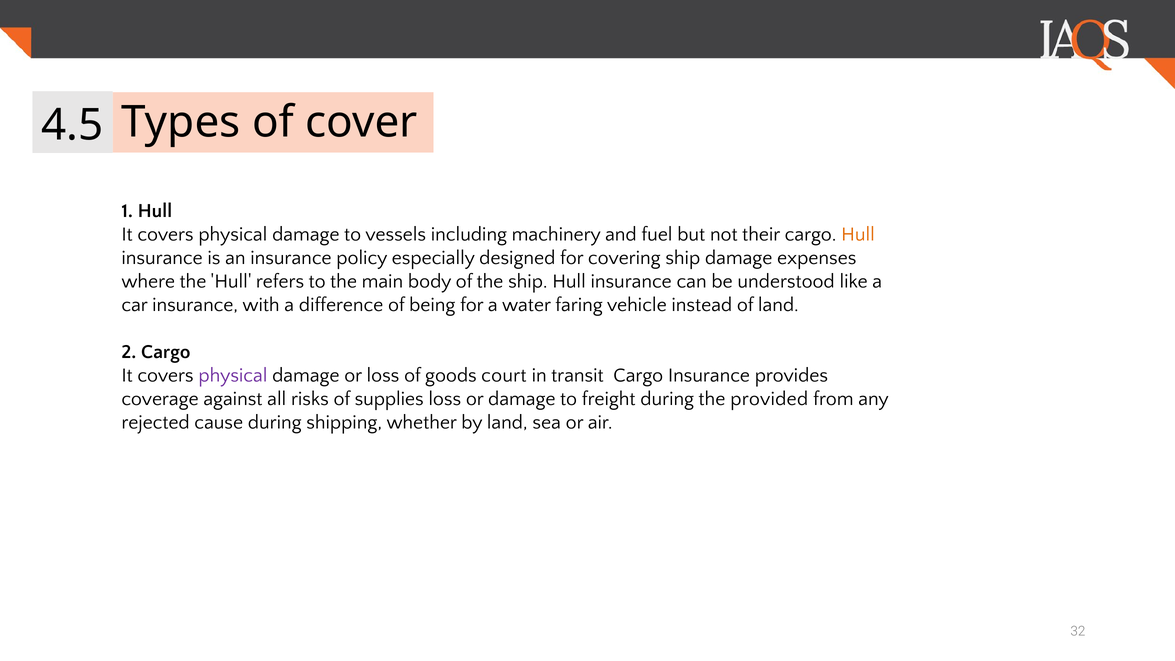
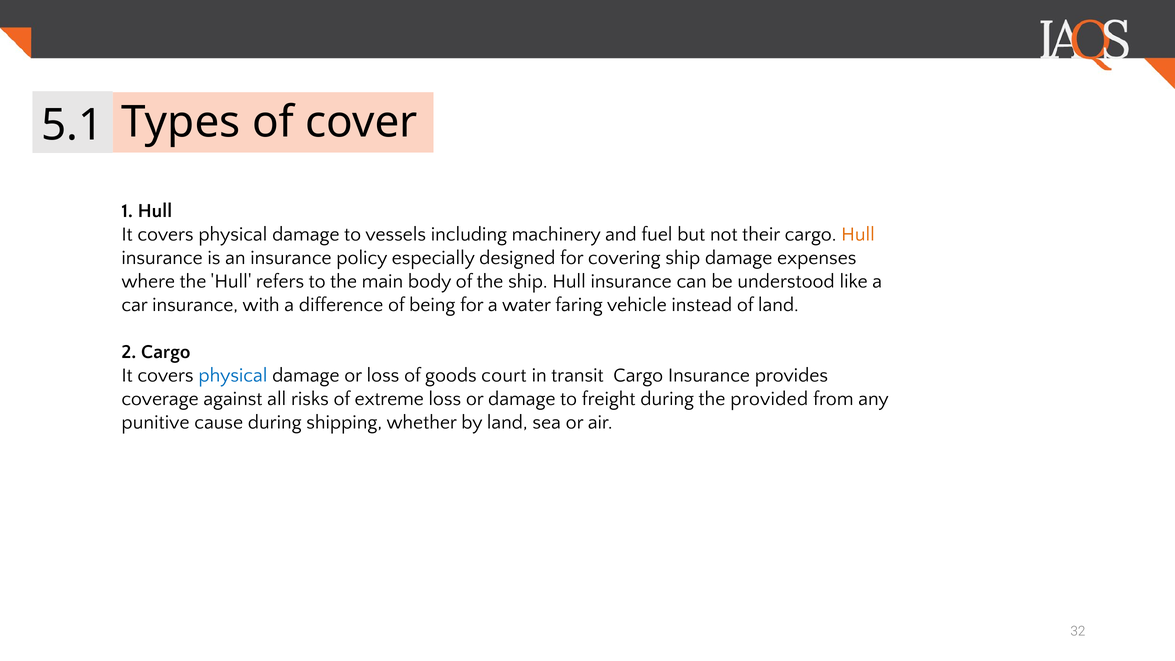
4.5: 4.5 -> 5.1 (72, 125)
physical colour: purple -> blue (233, 375)
supplies: supplies -> extreme (389, 399)
rejected: rejected -> punitive (156, 422)
